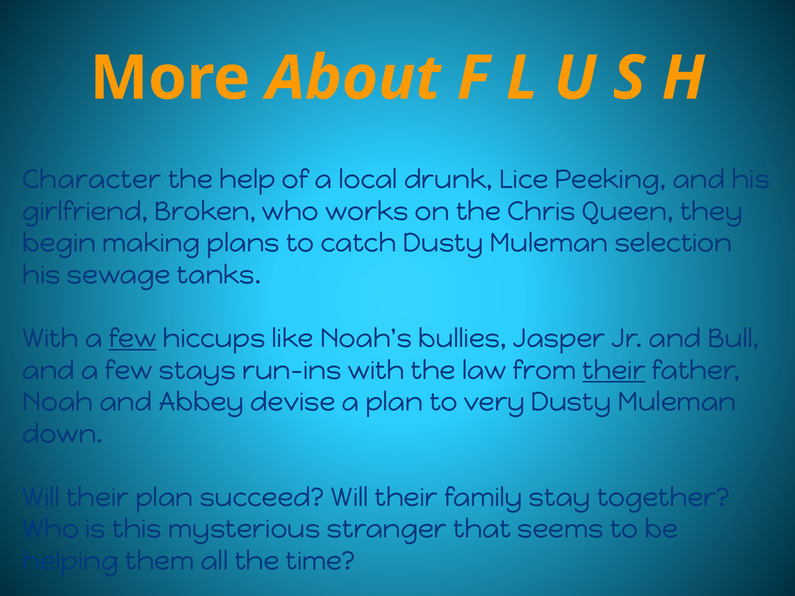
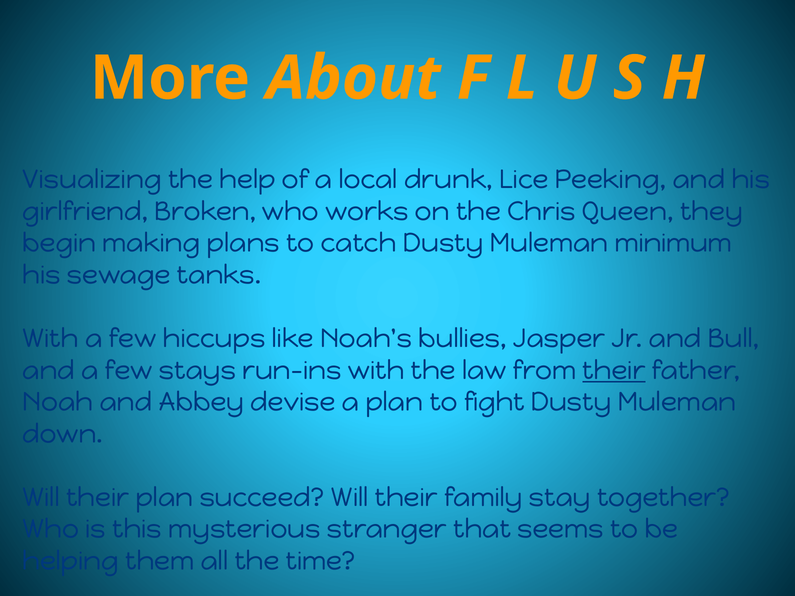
Character: Character -> Visualizing (92, 180)
selection: selection -> minimum (673, 243)
few underline: present -> none (133, 339)
very: very -> fight (494, 402)
